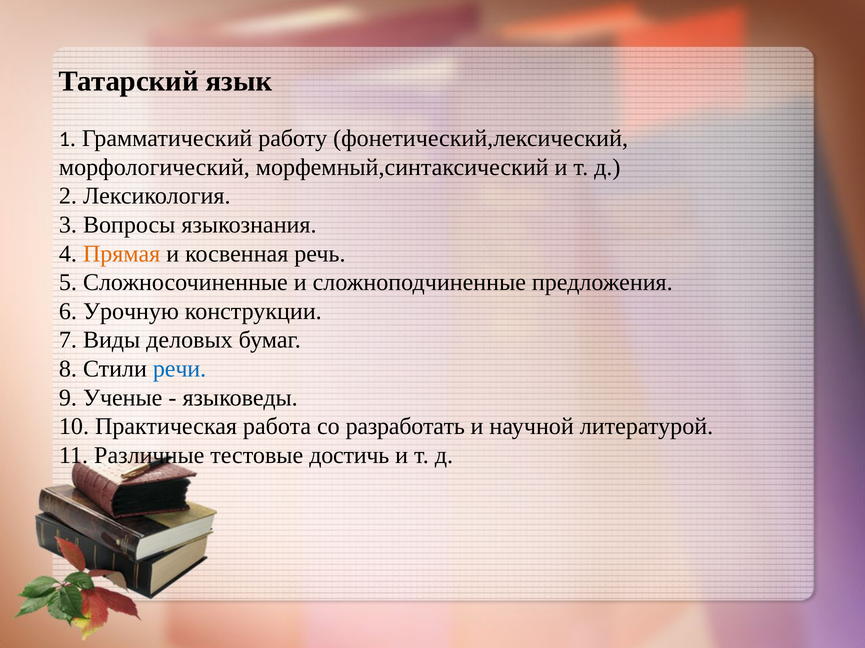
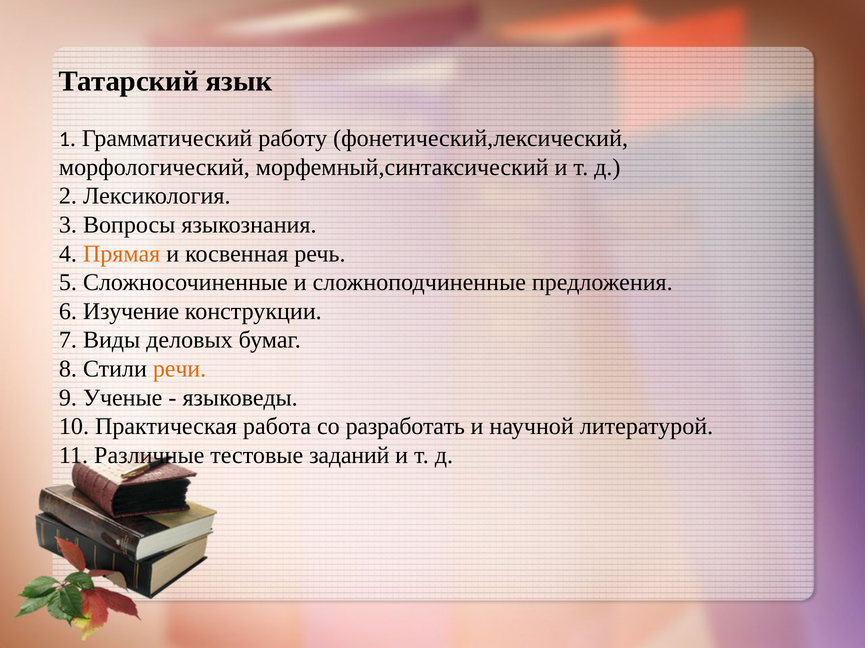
Урочную: Урочную -> Изучение (131, 312)
речи colour: blue -> orange (180, 369)
достичь: достичь -> заданий (349, 456)
